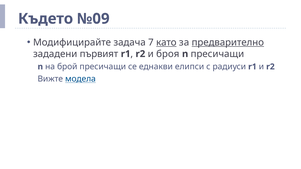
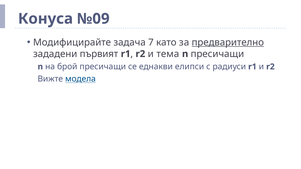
Където: Където -> Конуса (46, 19)
като underline: present -> none (166, 42)
броя: броя -> тема (168, 54)
